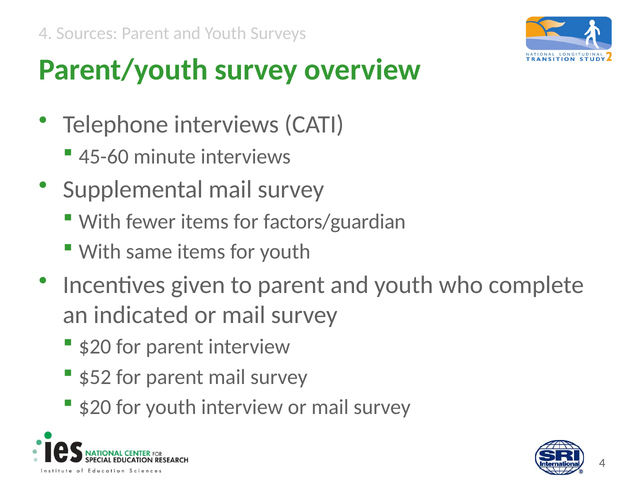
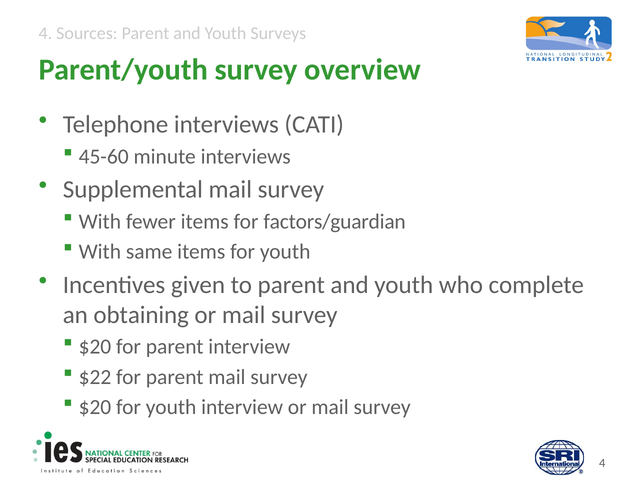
indicated: indicated -> obtaining (141, 315)
$52: $52 -> $22 (95, 377)
